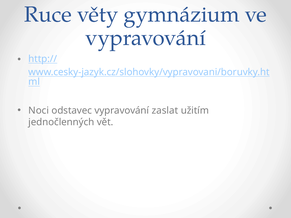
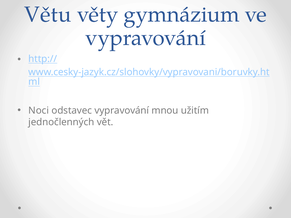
Ruce: Ruce -> Větu (48, 14)
zaslat: zaslat -> mnou (165, 111)
